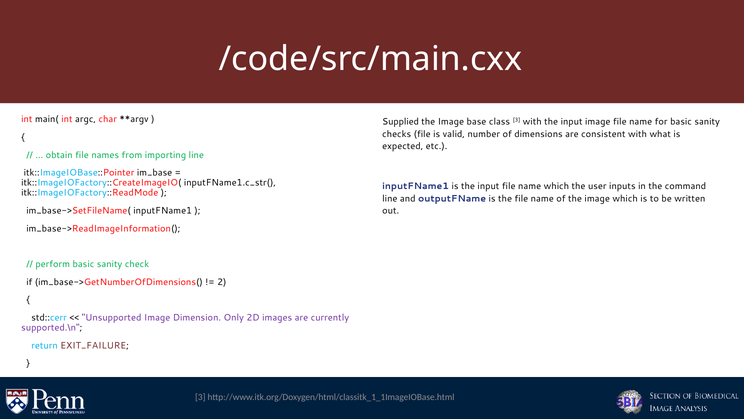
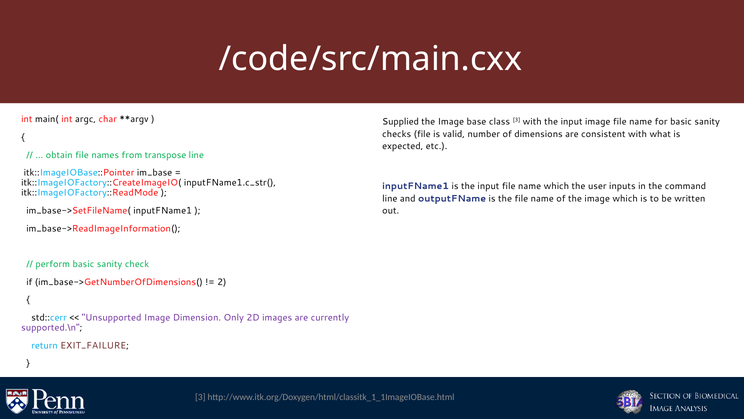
importing: importing -> transpose (165, 155)
